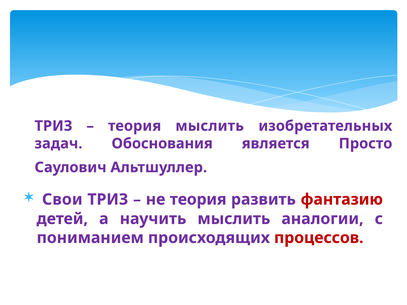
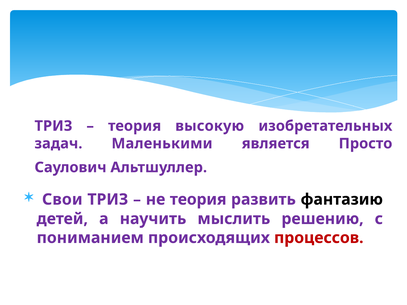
теория мыслить: мыслить -> высокую (210, 126)
Обоснования: Обоснования -> Маленькими (162, 144)
фантазию colour: red -> black (342, 200)
аналогии: аналогии -> решению (323, 219)
